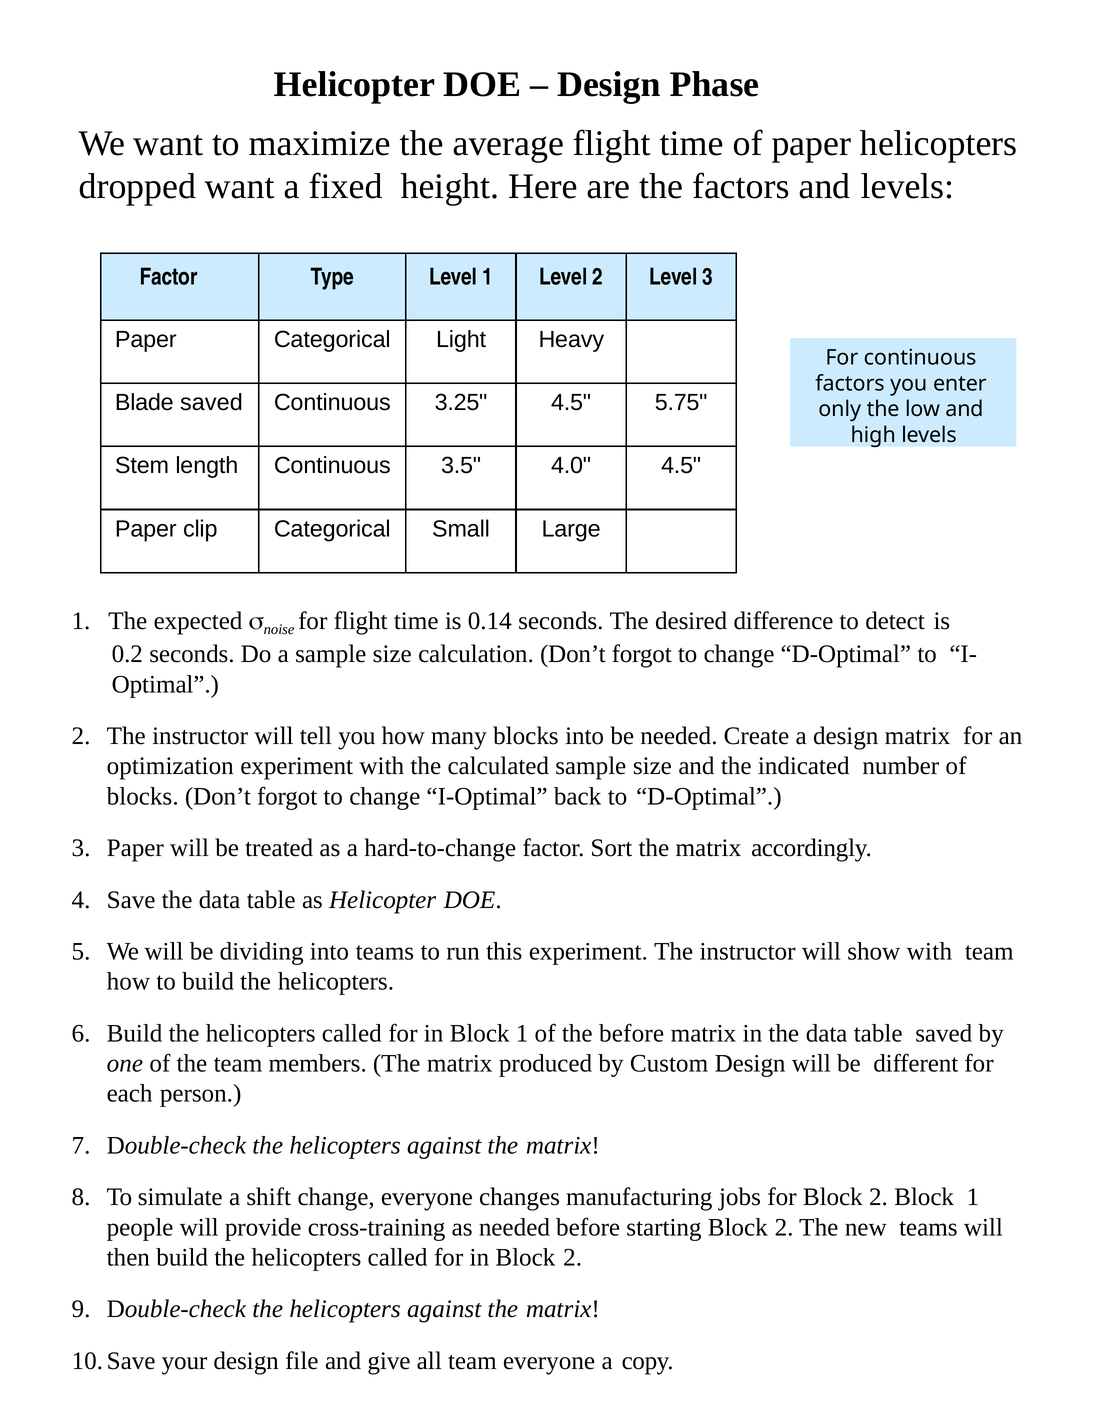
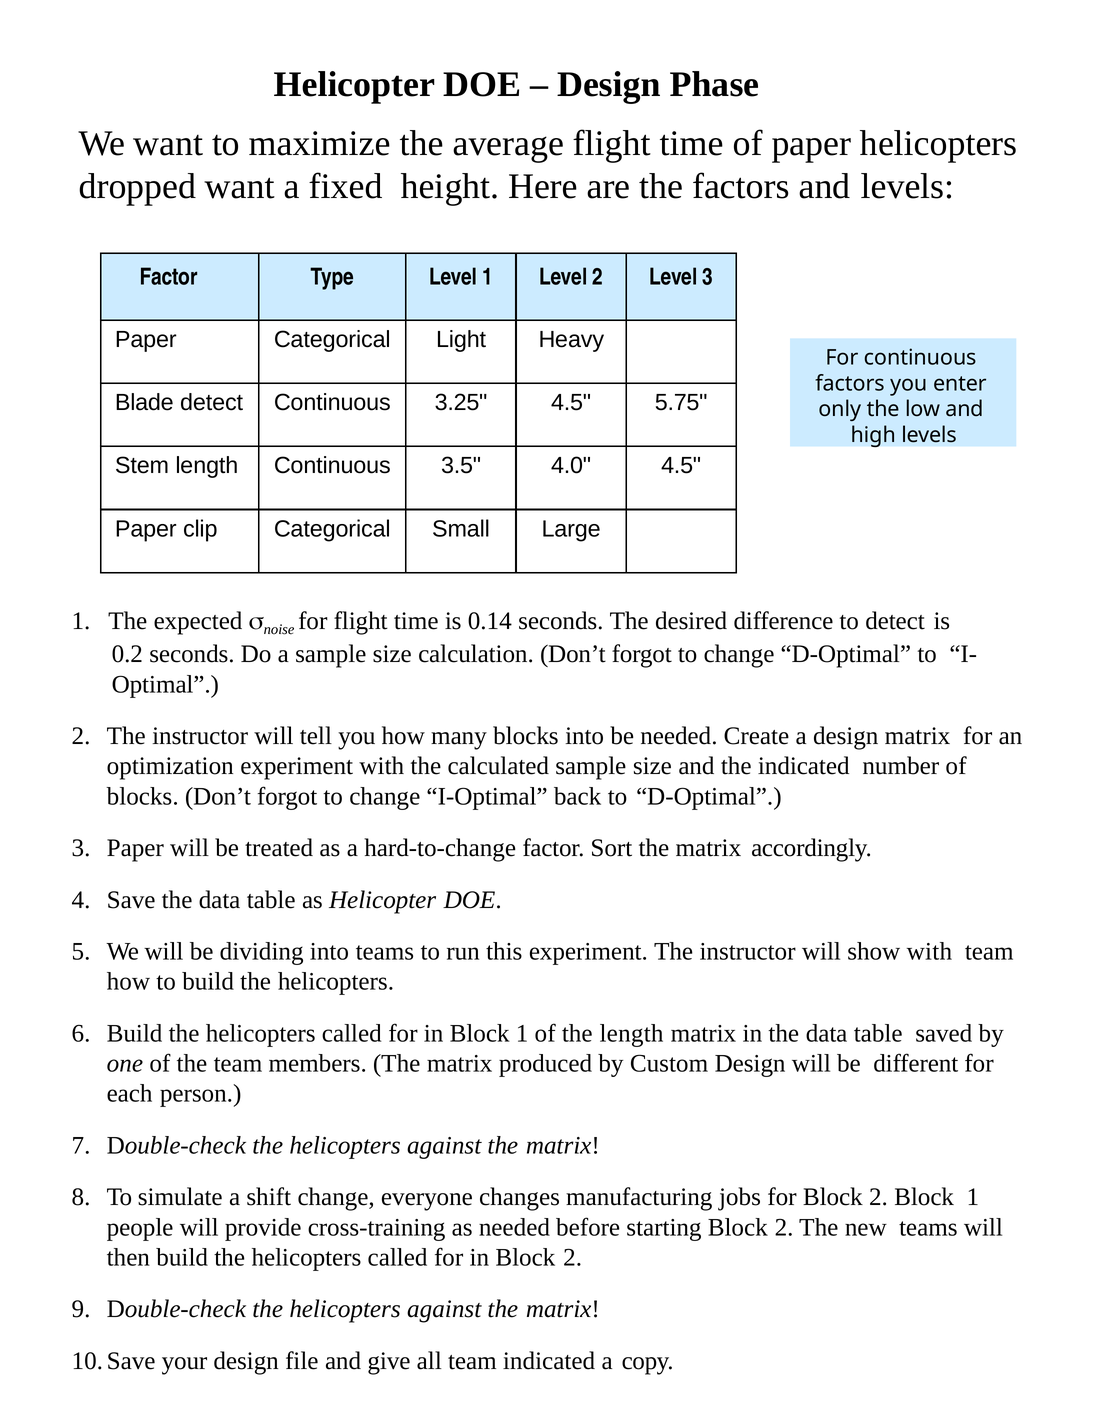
Blade saved: saved -> detect (212, 403)
the before: before -> length (632, 1033)
team everyone: everyone -> indicated (549, 1361)
